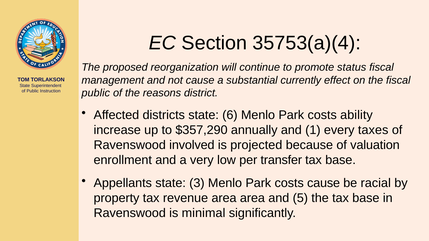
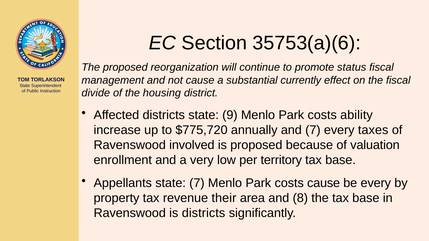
35753(a)(4: 35753(a)(4 -> 35753(a)(6 (307, 43)
public: public -> divide (96, 93)
reasons: reasons -> housing (162, 93)
6: 6 -> 9 (230, 115)
$357,290: $357,290 -> $775,720 (202, 130)
and 1: 1 -> 7 (313, 130)
is projected: projected -> proposed (256, 145)
transfer: transfer -> territory (281, 160)
state 3: 3 -> 7 (197, 183)
be racial: racial -> every (376, 183)
revenue area: area -> their (224, 198)
5: 5 -> 8 (300, 198)
is minimal: minimal -> districts (204, 213)
